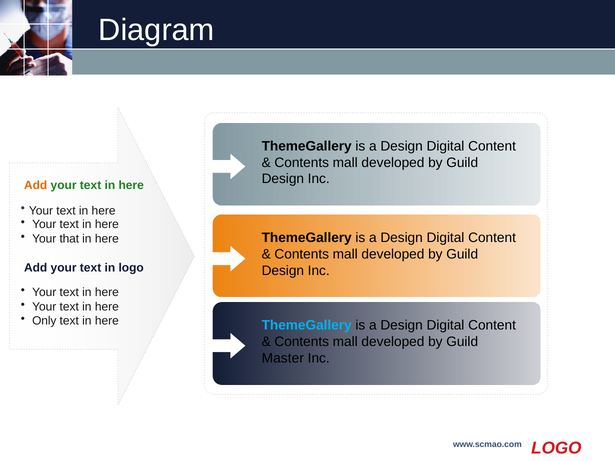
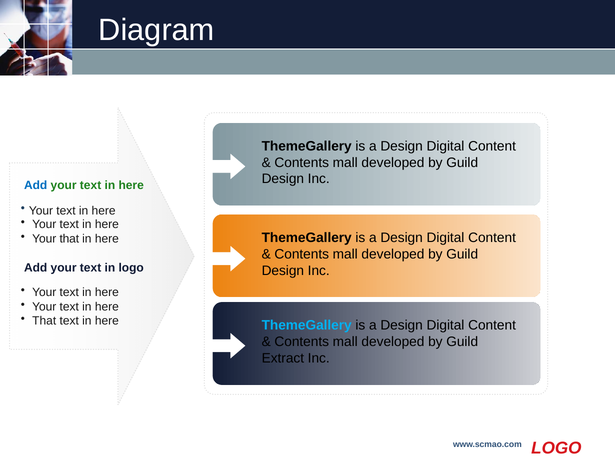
Add colour: orange -> blue (36, 185)
Only: Only -> That (44, 321)
Master: Master -> Extract (283, 358)
